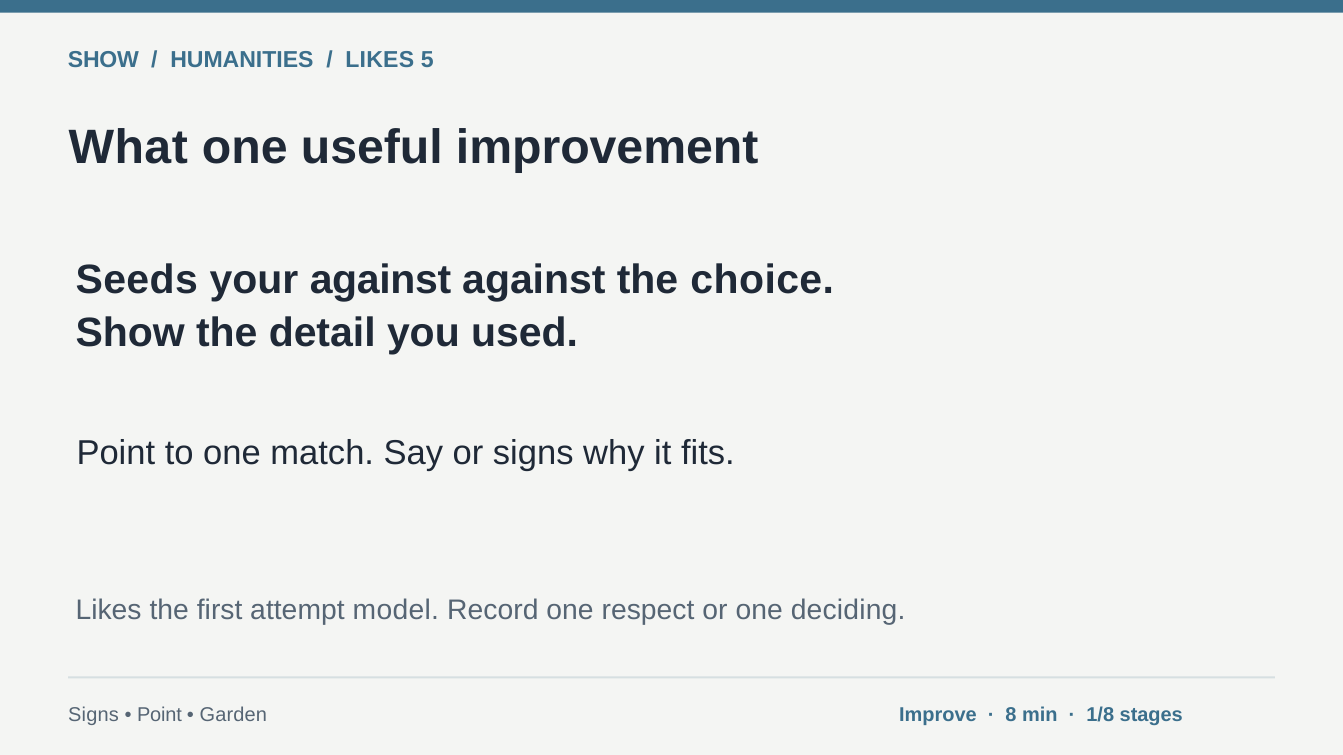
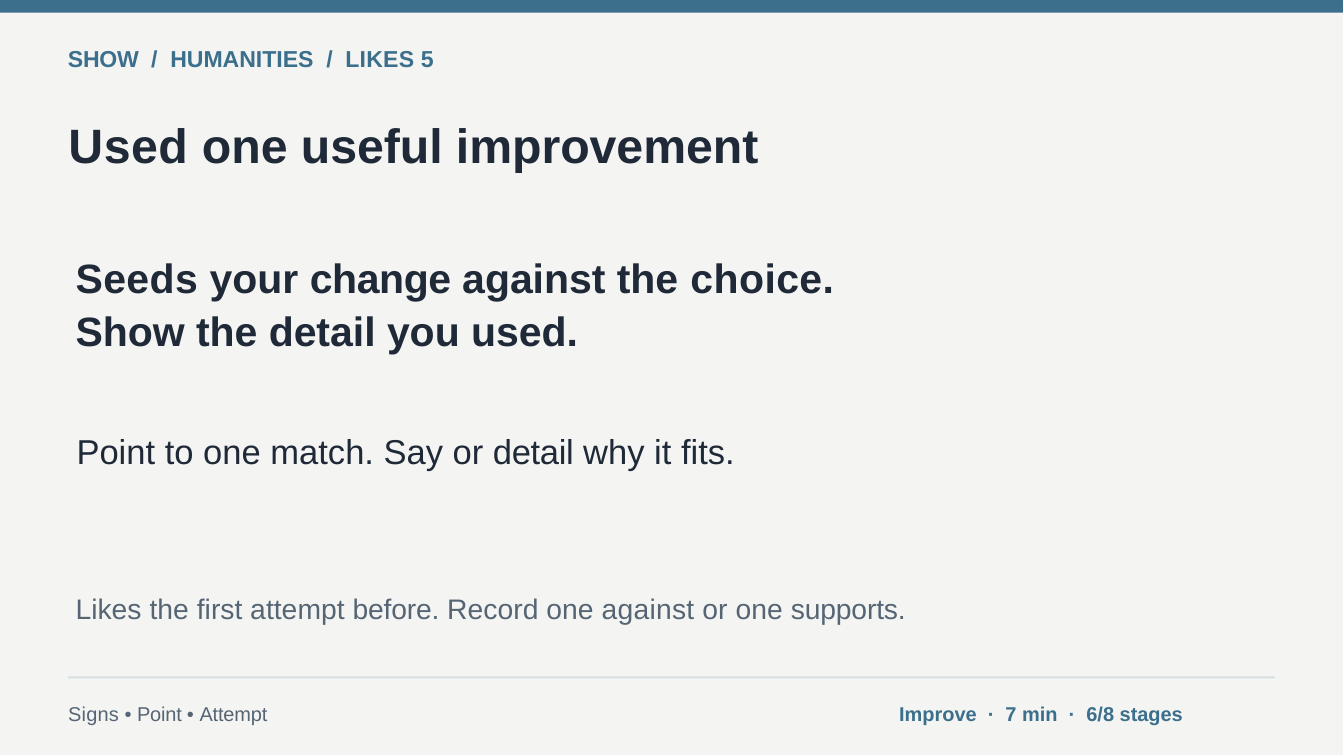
What: What -> Used (128, 148)
your against: against -> change (380, 280)
or signs: signs -> detail (533, 454)
model: model -> before (396, 610)
one respect: respect -> against (648, 610)
deciding: deciding -> supports (848, 610)
Garden: Garden -> Attempt (233, 715)
8: 8 -> 7 (1011, 715)
1/8: 1/8 -> 6/8 (1100, 715)
